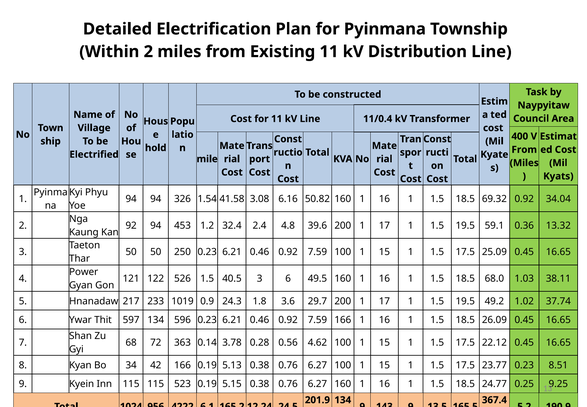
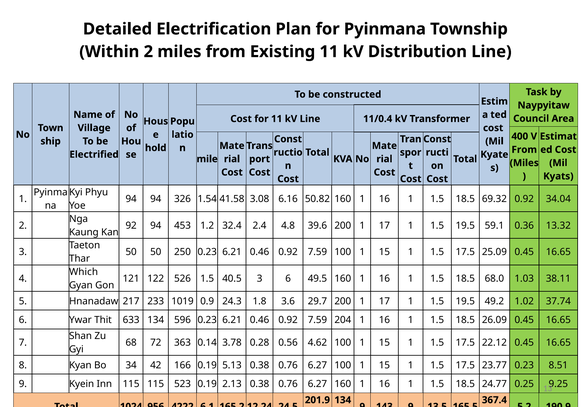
Power: Power -> Which (84, 272)
597: 597 -> 633 (131, 320)
7.59 166: 166 -> 204 (343, 320)
5.15: 5.15 -> 2.13 (232, 383)
